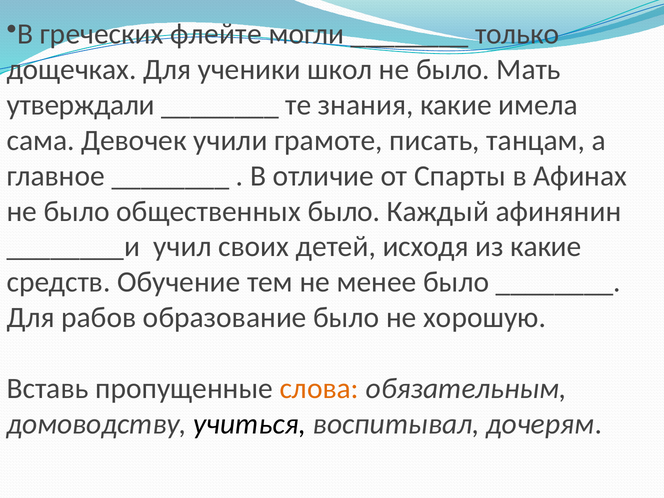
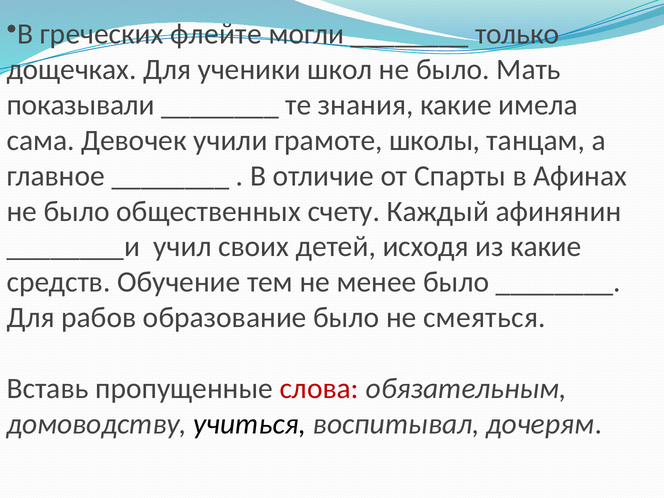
утверждали: утверждали -> показывали (81, 105)
писать: писать -> школы (435, 140)
общественных было: было -> счету (344, 211)
хорошую: хорошую -> смеяться (485, 318)
слова colour: orange -> red (319, 388)
